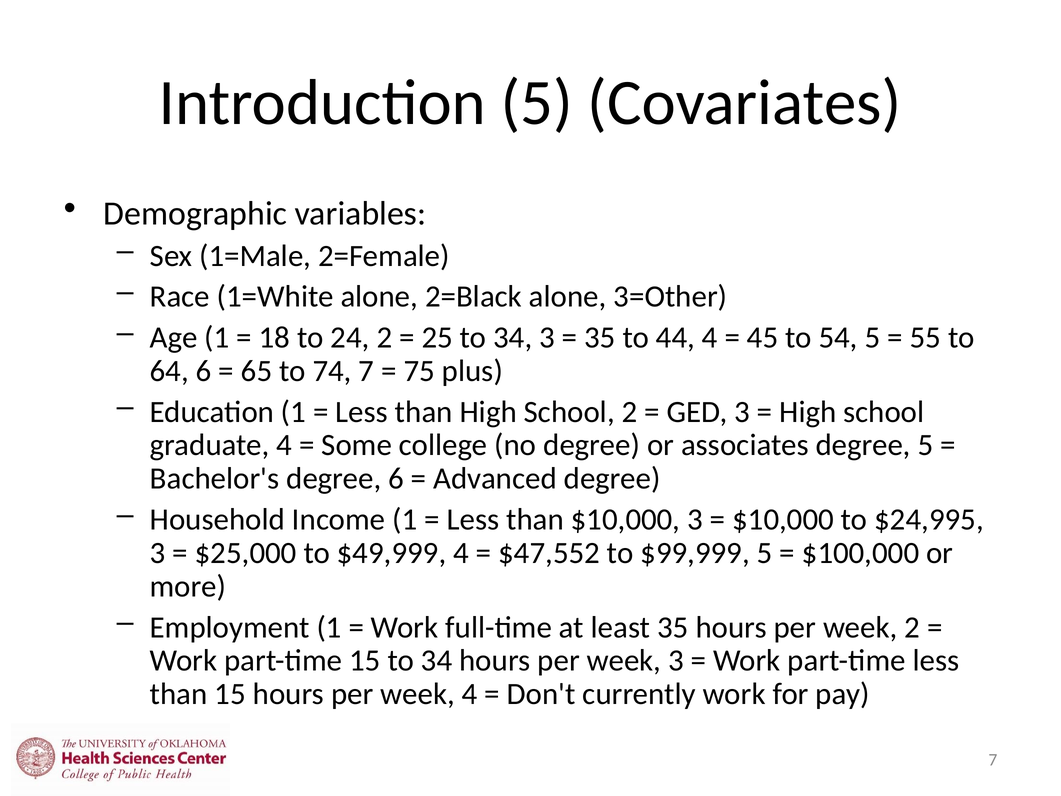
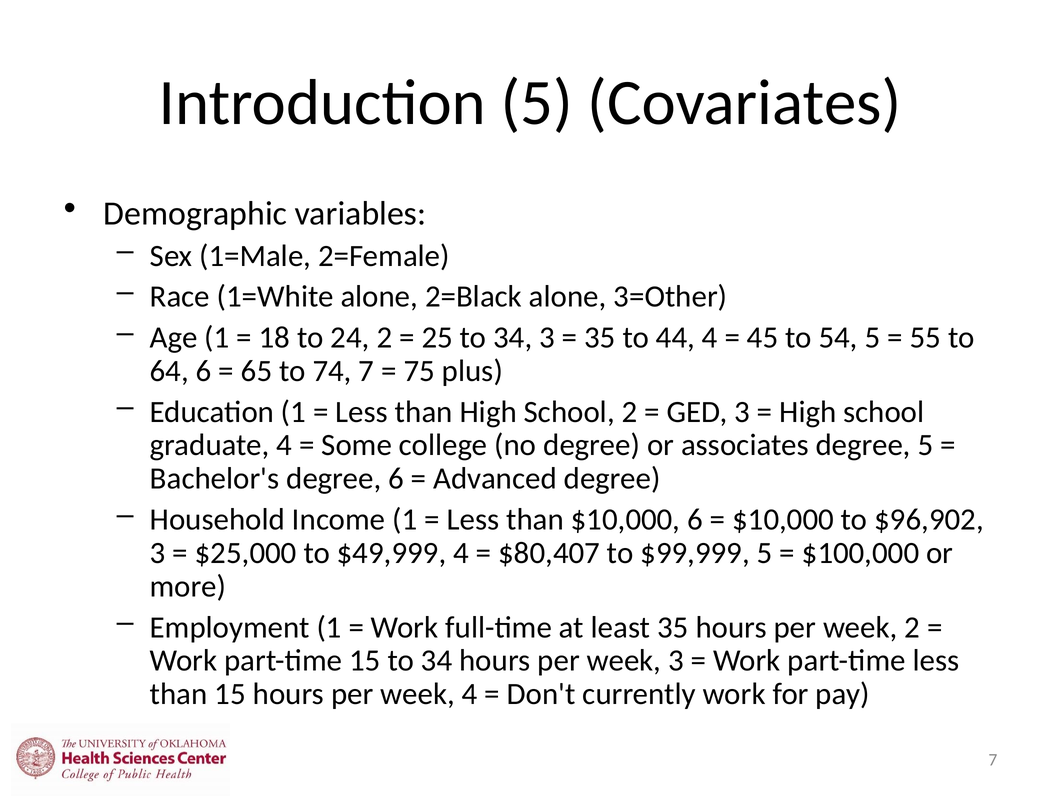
$10,000 3: 3 -> 6 (695, 519)
$24,995: $24,995 -> $96,902 (929, 519)
$47,552: $47,552 -> $80,407 (549, 553)
